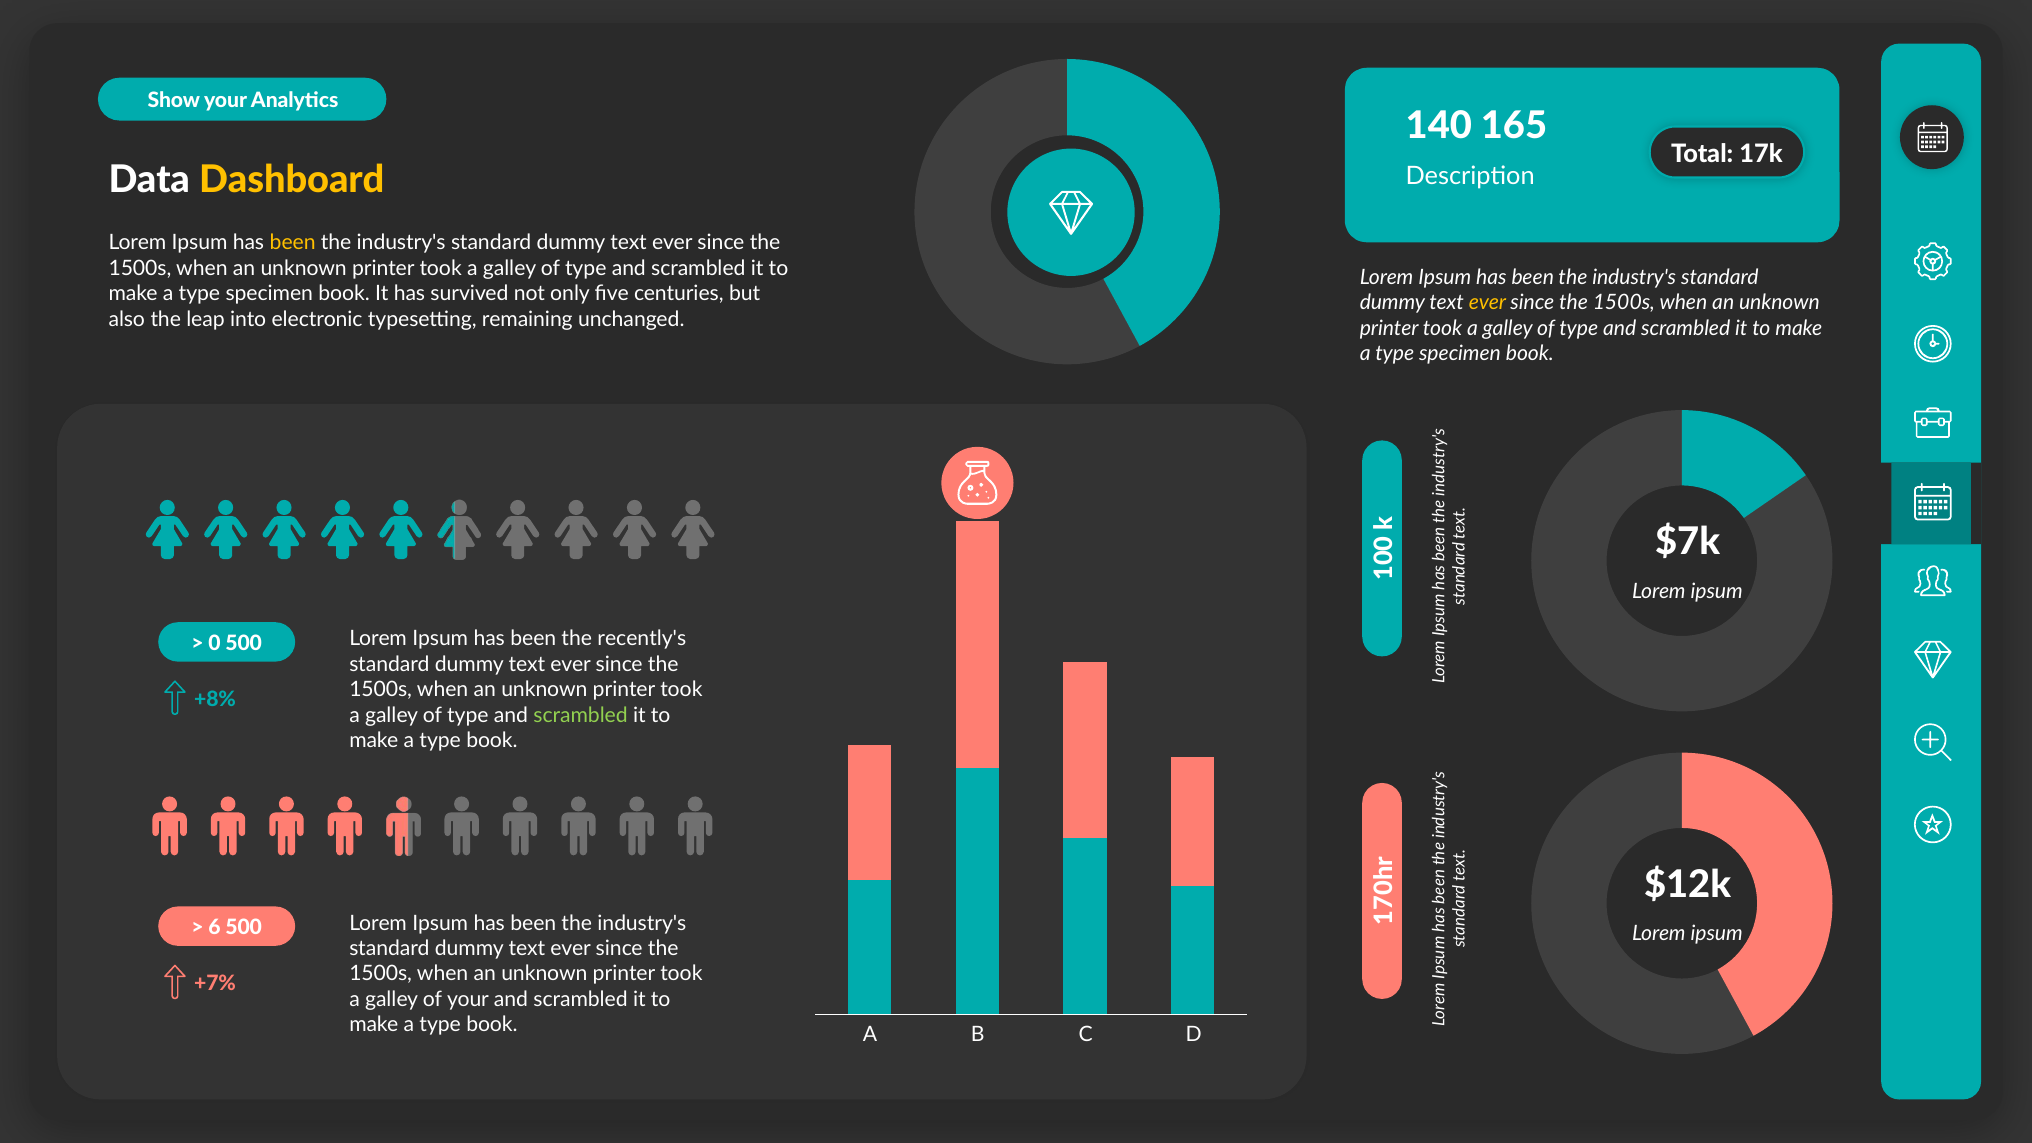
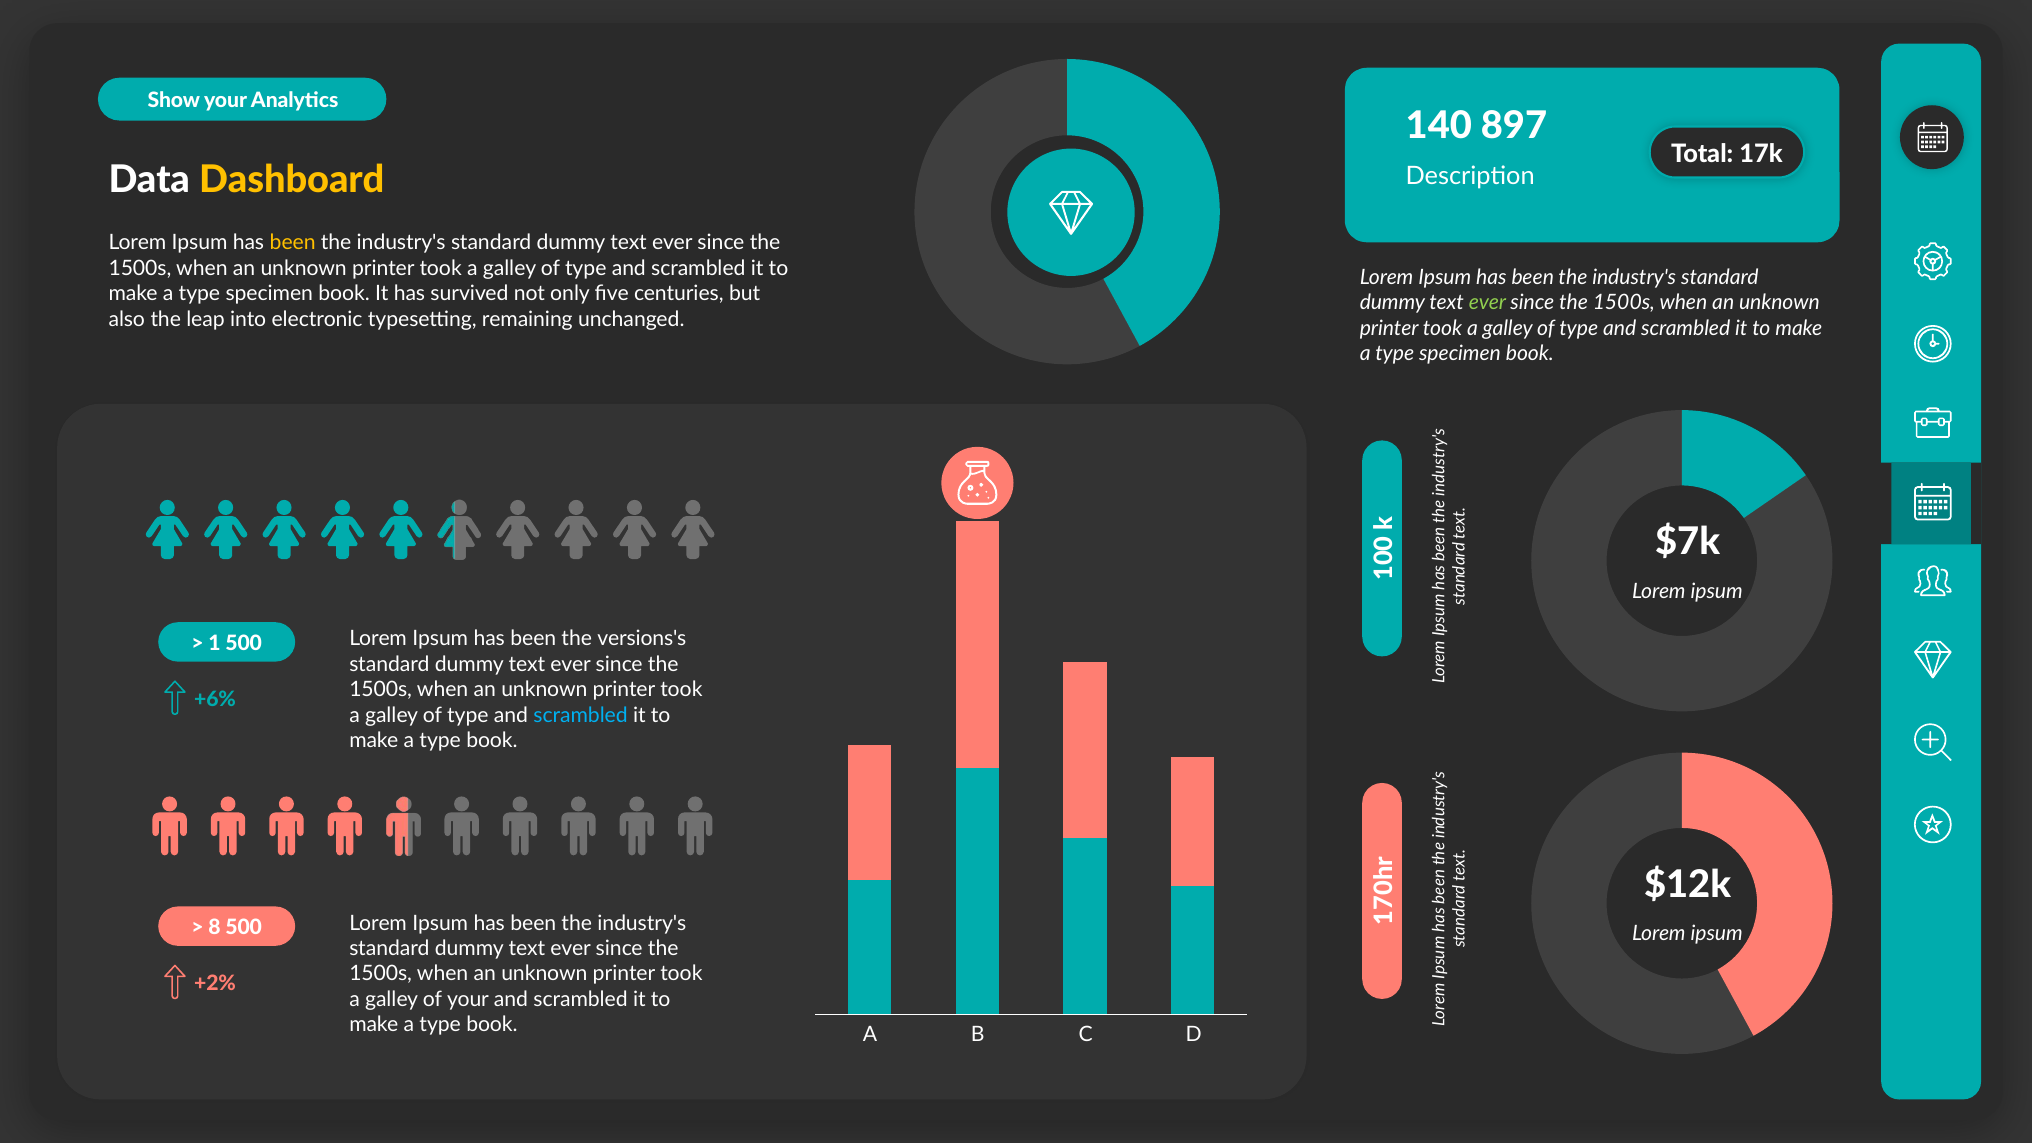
165: 165 -> 897 (1514, 126)
ever colour: yellow -> light green (1487, 303)
recently's: recently's -> versions's (642, 639)
0: 0 -> 1 (215, 643)
+8%: +8% -> +6% (215, 699)
scrambled colour: light green -> light blue (581, 715)
6: 6 -> 8 (215, 928)
+7%: +7% -> +2% (215, 983)
